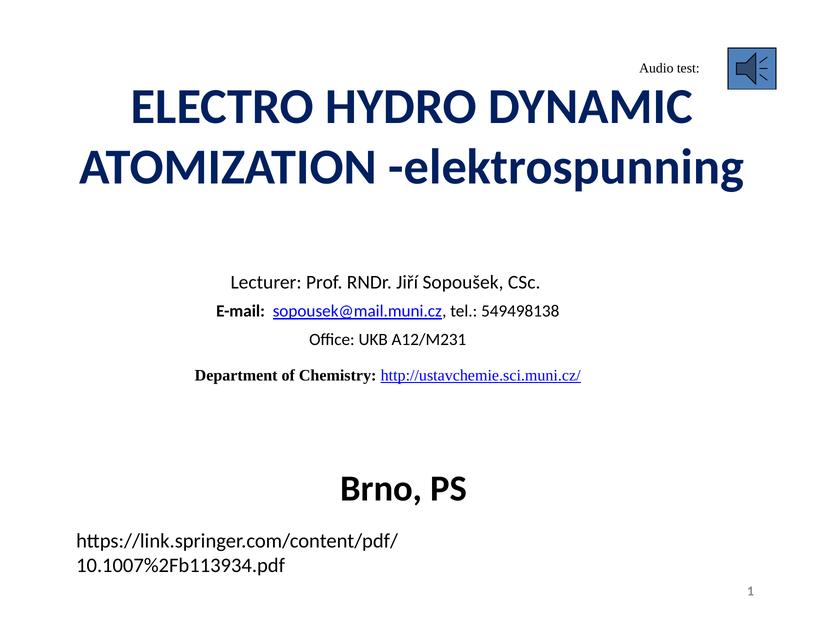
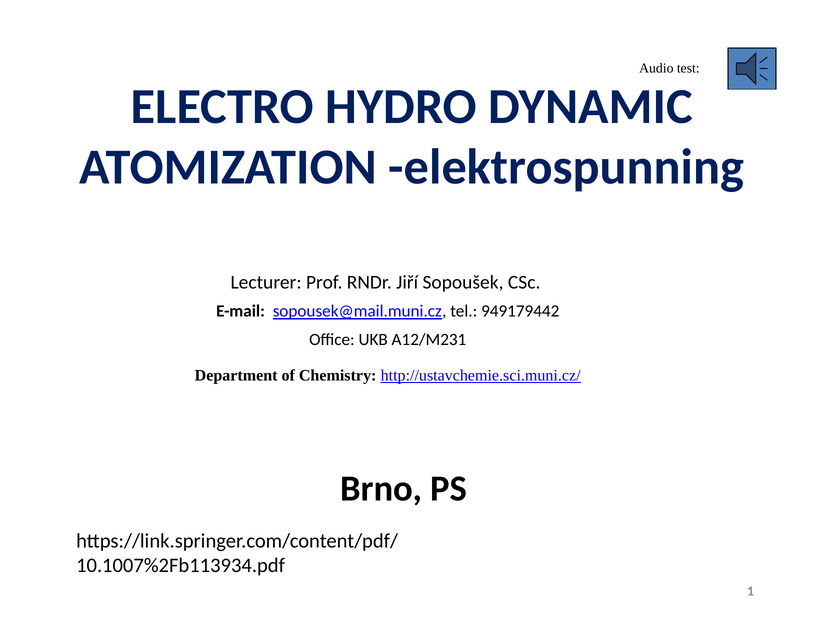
549498138: 549498138 -> 949179442 (520, 311)
